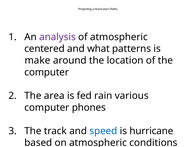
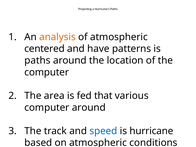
analysis colour: purple -> orange (57, 37)
what: what -> have (98, 49)
make: make -> paths (37, 60)
rain: rain -> that (103, 96)
computer phones: phones -> around (89, 107)
